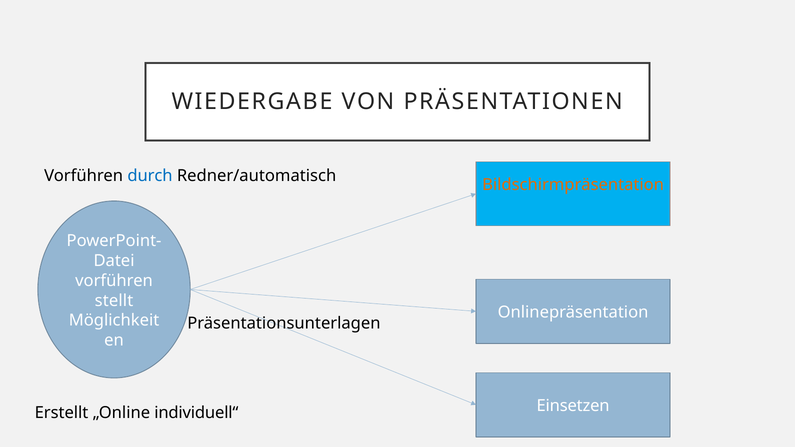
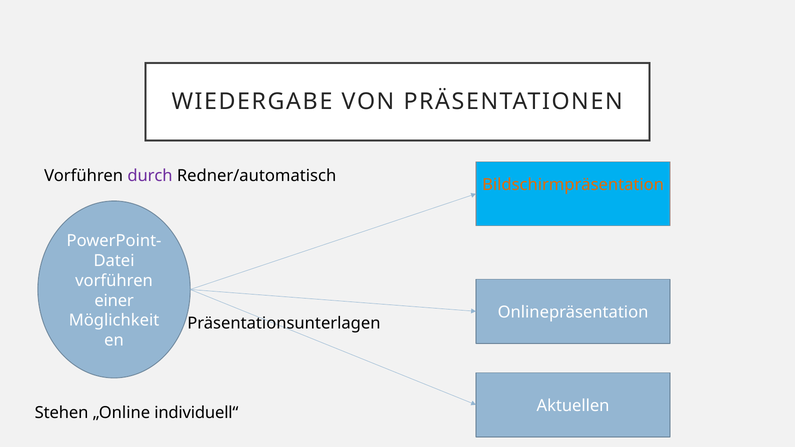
durch colour: blue -> purple (150, 176)
stellt: stellt -> einer (114, 301)
Einsetzen: Einsetzen -> Aktuellen (573, 406)
Erstellt: Erstellt -> Stehen (62, 413)
